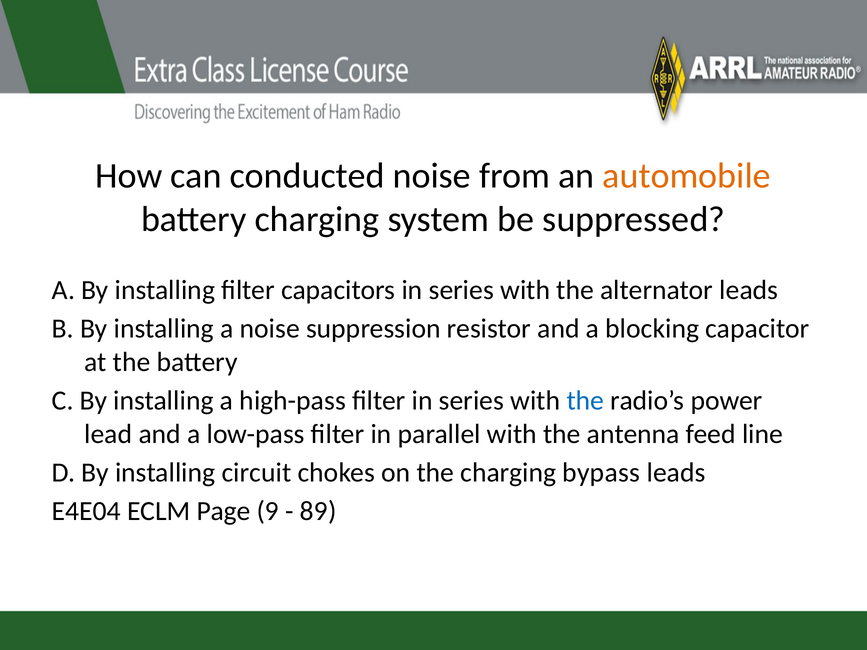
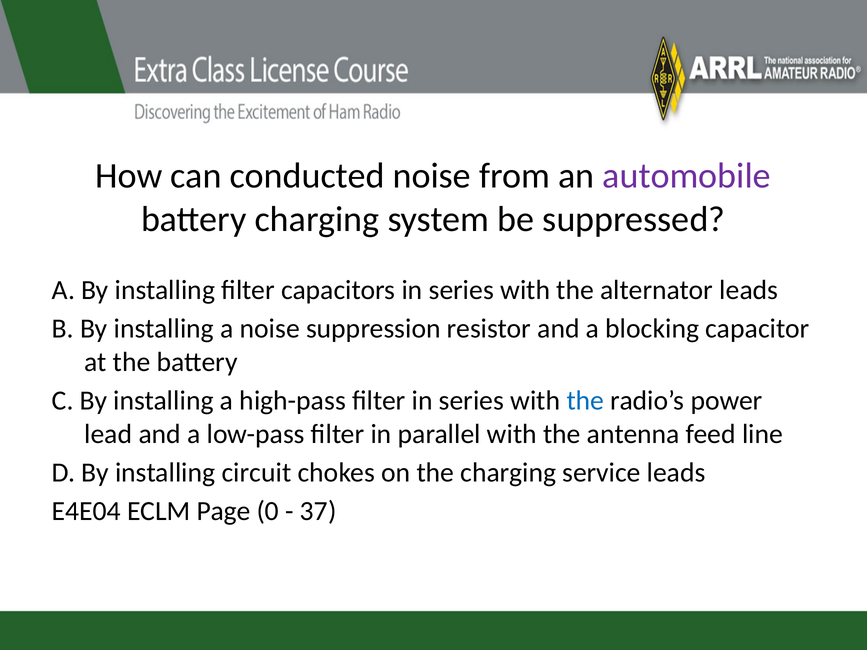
automobile colour: orange -> purple (687, 176)
bypass: bypass -> service (601, 473)
9: 9 -> 0 (268, 512)
89: 89 -> 37 (318, 512)
